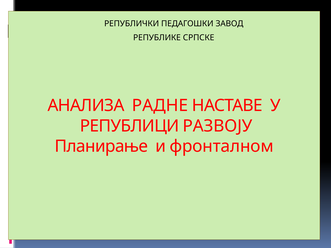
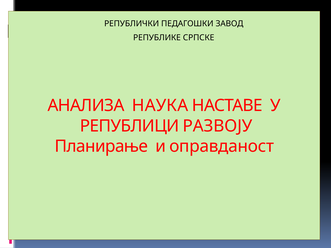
РАДНЕ: РАДНЕ -> НАУКА (160, 106)
фронталном: фронталном -> оправданост (222, 147)
